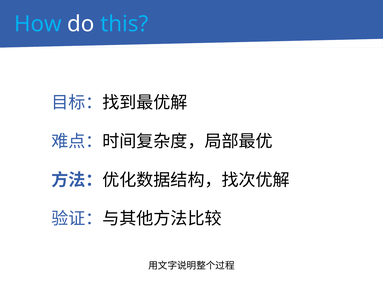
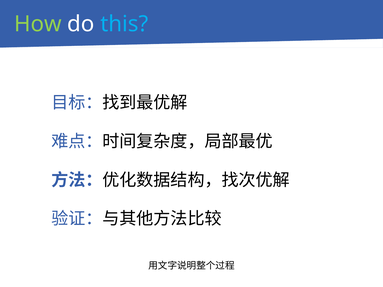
How colour: light blue -> light green (38, 24)
